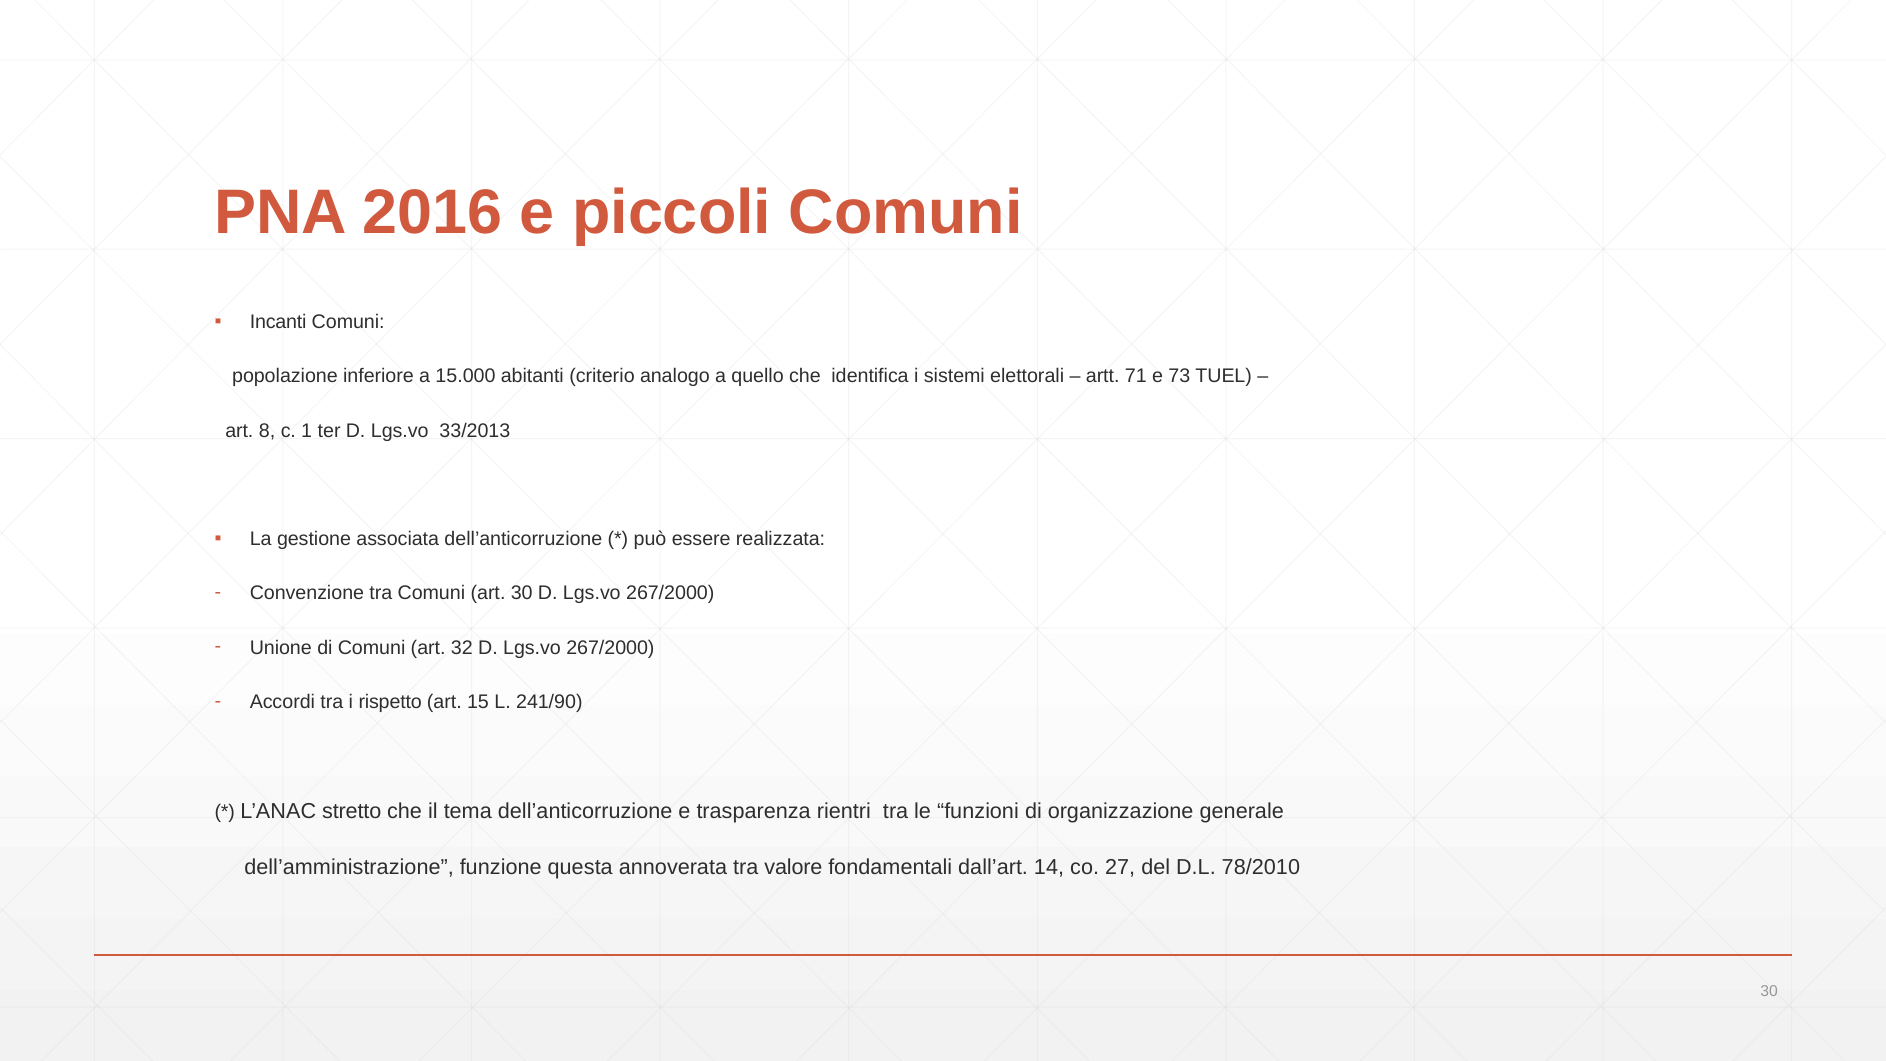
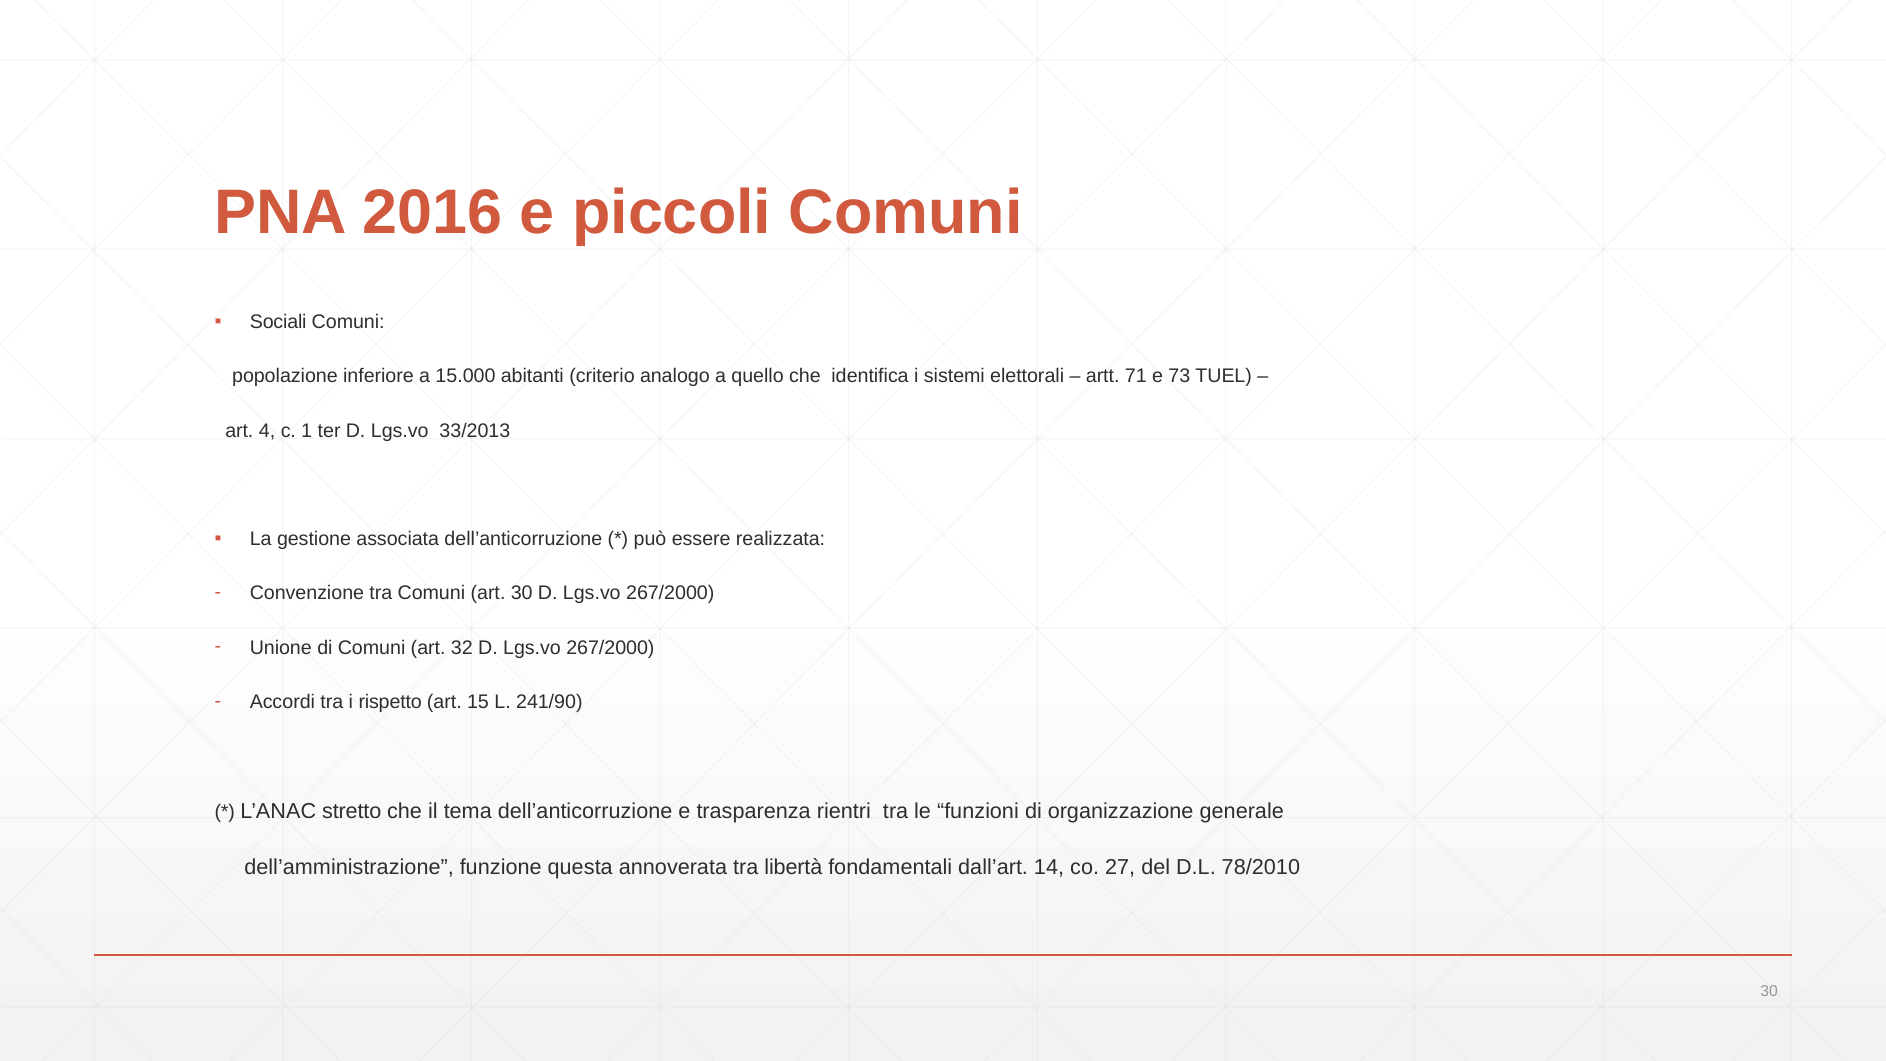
Incanti: Incanti -> Sociali (278, 322)
8: 8 -> 4 (267, 431)
valore: valore -> libertà (793, 867)
